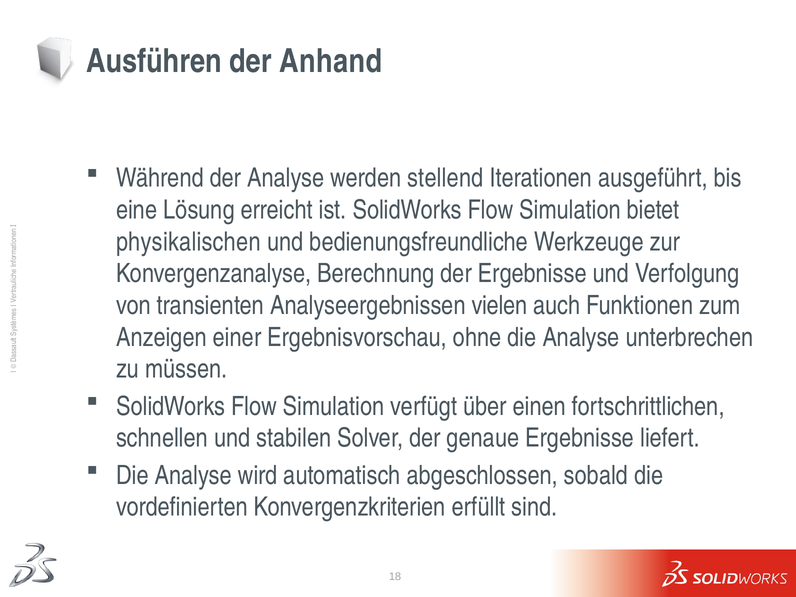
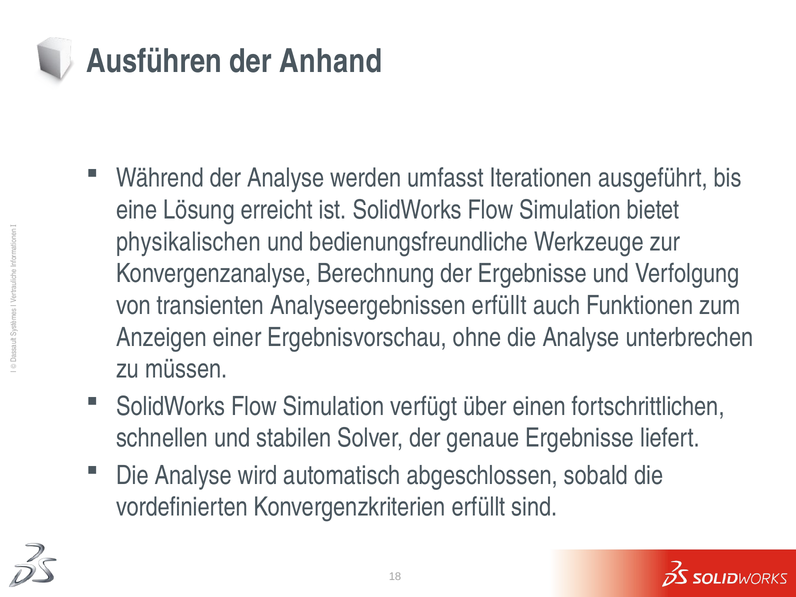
stellend: stellend -> umfasst (445, 178)
Analyseergebnissen vielen: vielen -> erfüllt (499, 306)
